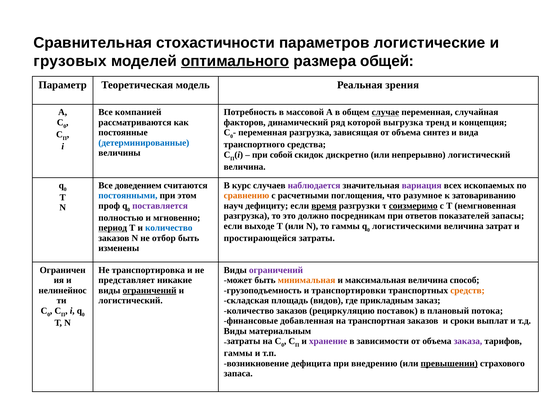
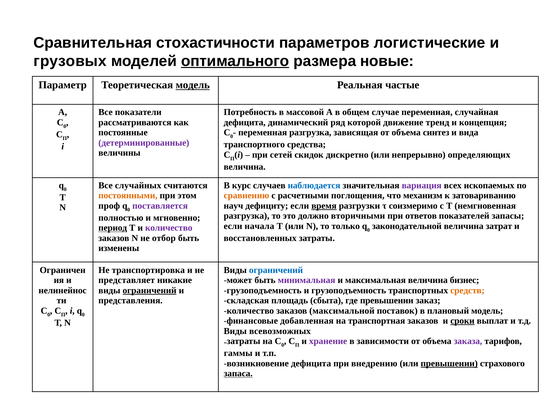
общей: общей -> новые (387, 61)
модель underline: none -> present (193, 85)
зрения: зрения -> частые (402, 85)
компанией: компанией -> показатели (138, 112)
случае underline: present -> none (385, 112)
факторов: факторов -> дефицита (245, 122)
выгрузка: выгрузка -> движение (403, 122)
детерминированные colour: blue -> purple (144, 143)
собой: собой -> сетей (281, 155)
непрерывно логистический: логистический -> определяющих (479, 155)
доведением: доведением -> случайных (138, 185)
наблюдается colour: purple -> blue (314, 185)
постоянными colour: blue -> orange (128, 195)
разумное: разумное -> механизм (423, 195)
соизмеримо underline: present -> none (413, 206)
посредникам: посредникам -> вторичными (358, 216)
выходе: выходе -> начала (259, 226)
то гаммы: гаммы -> только (346, 226)
логистическими: логистическими -> законодательной (407, 226)
количество colour: blue -> purple (169, 228)
простирающейся: простирающейся -> восстановленных (260, 238)
ограничений colour: purple -> blue (276, 270)
минимальная colour: orange -> purple (307, 280)
способ: способ -> бизнес (465, 280)
и транспортировки: транспортировки -> грузоподъемность (349, 290)
логистический: логистический -> представления (131, 300)
видов: видов -> сбыта (327, 300)
где прикладным: прикладным -> превышении (387, 300)
рециркуляцию: рециркуляцию -> максимальной (342, 310)
плановый потока: потока -> модель (487, 310)
сроки underline: none -> present (462, 321)
материальным: материальным -> всевозможных (280, 331)
запаса underline: none -> present (238, 373)
